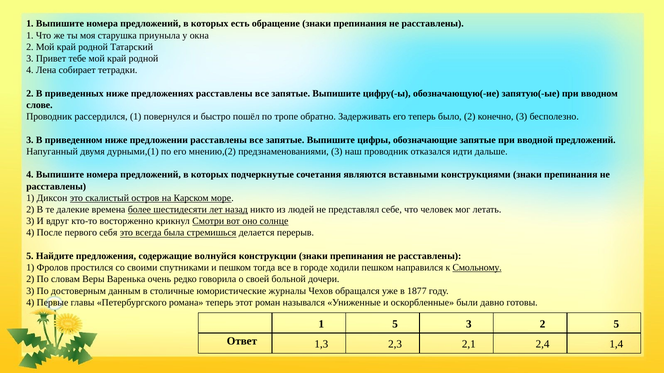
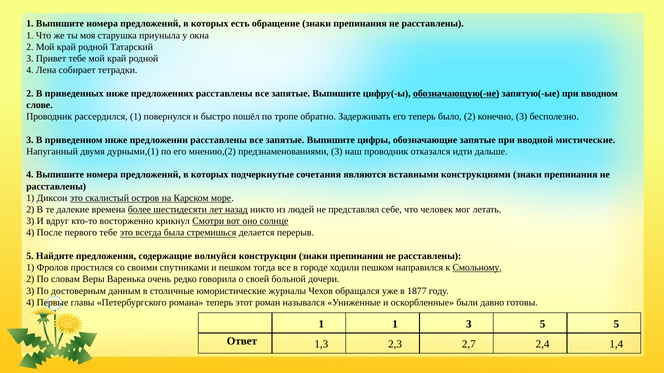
обозначающую(-ие underline: none -> present (456, 94)
вводной предложений: предложений -> мистические (586, 140)
первого себя: себя -> тебе (108, 233)
1 5: 5 -> 1 (395, 324)
3 2: 2 -> 5 (543, 324)
2,1: 2,1 -> 2,7 (469, 345)
